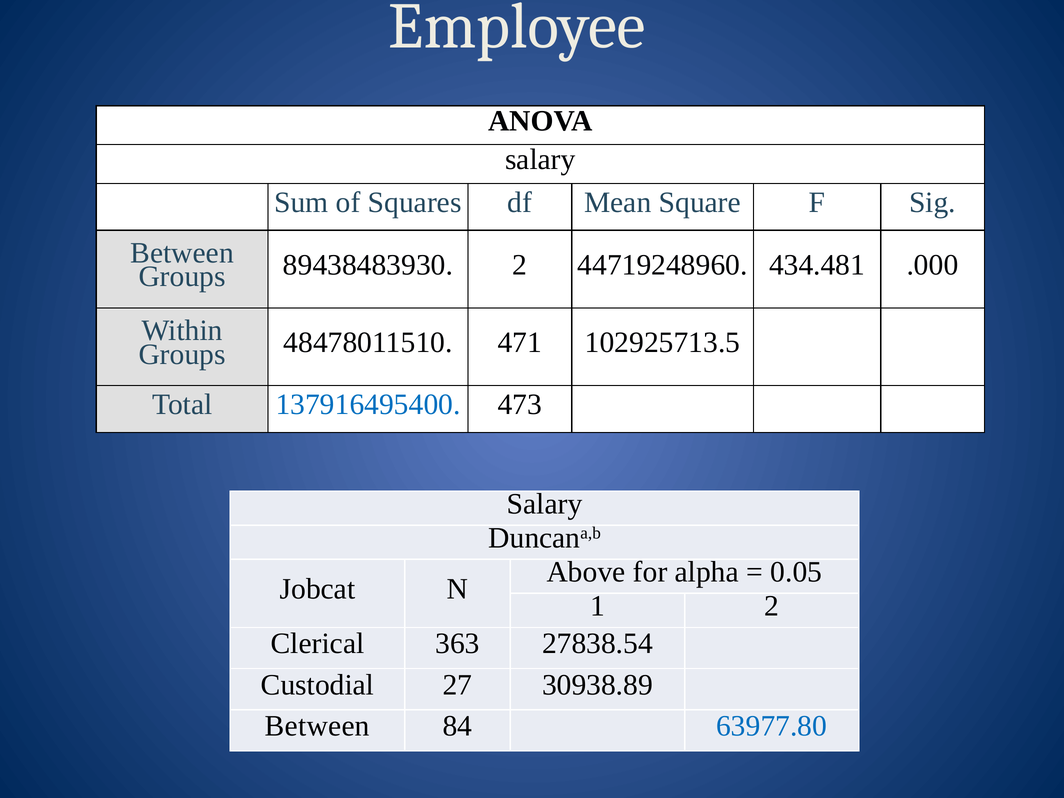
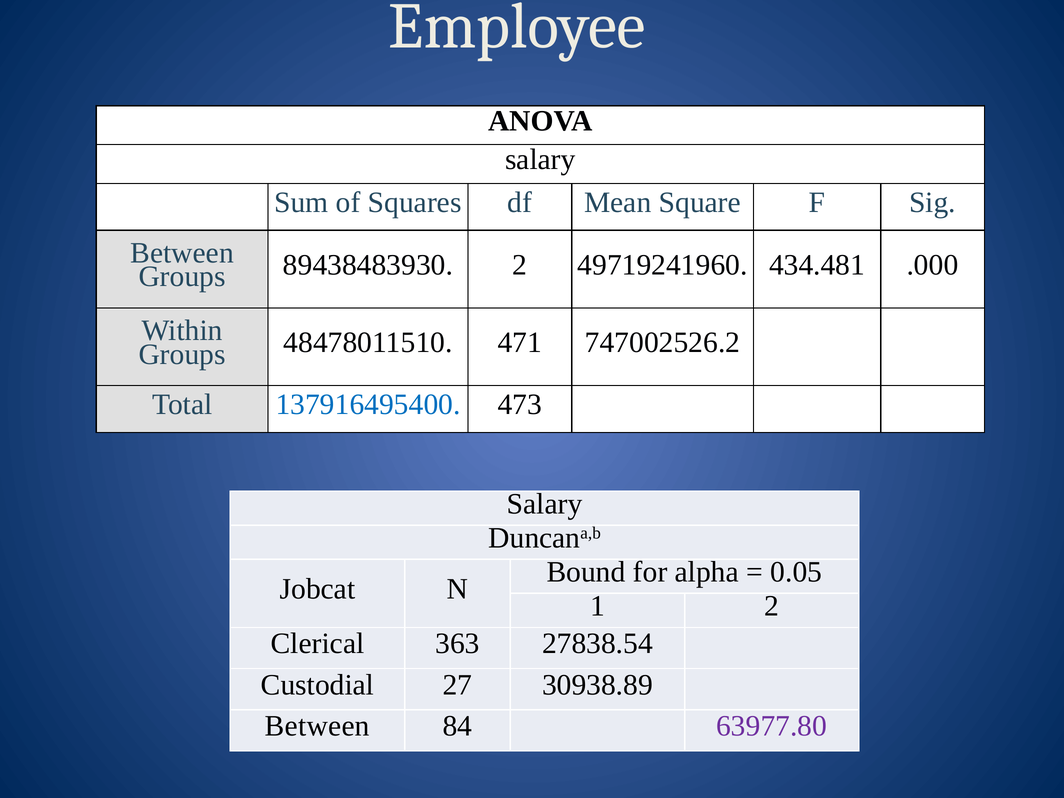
44719248960: 44719248960 -> 49719241960 (663, 265)
102925713.5: 102925713.5 -> 747002526.2 (663, 342)
Above: Above -> Bound (586, 572)
63977.80 colour: blue -> purple (772, 726)
